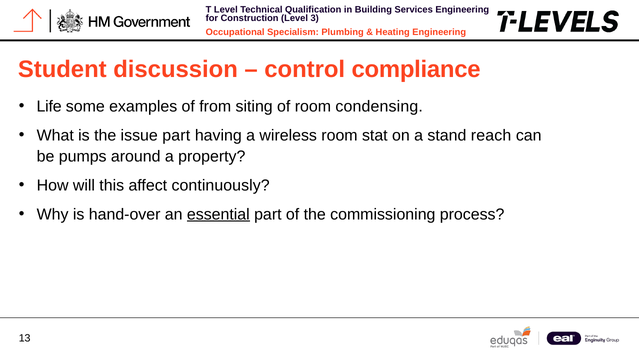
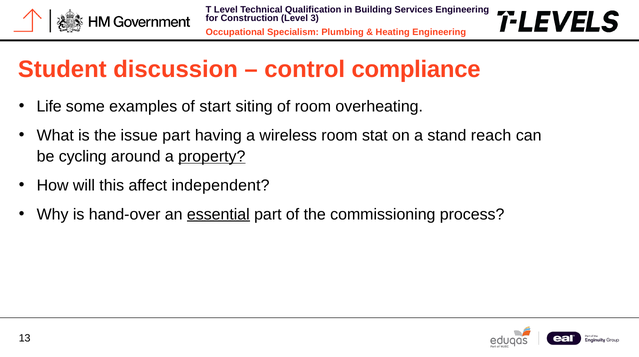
from: from -> start (215, 107)
condensing: condensing -> overheating (379, 107)
pumps: pumps -> cycling (83, 156)
property underline: none -> present (212, 156)
continuously: continuously -> independent (221, 185)
